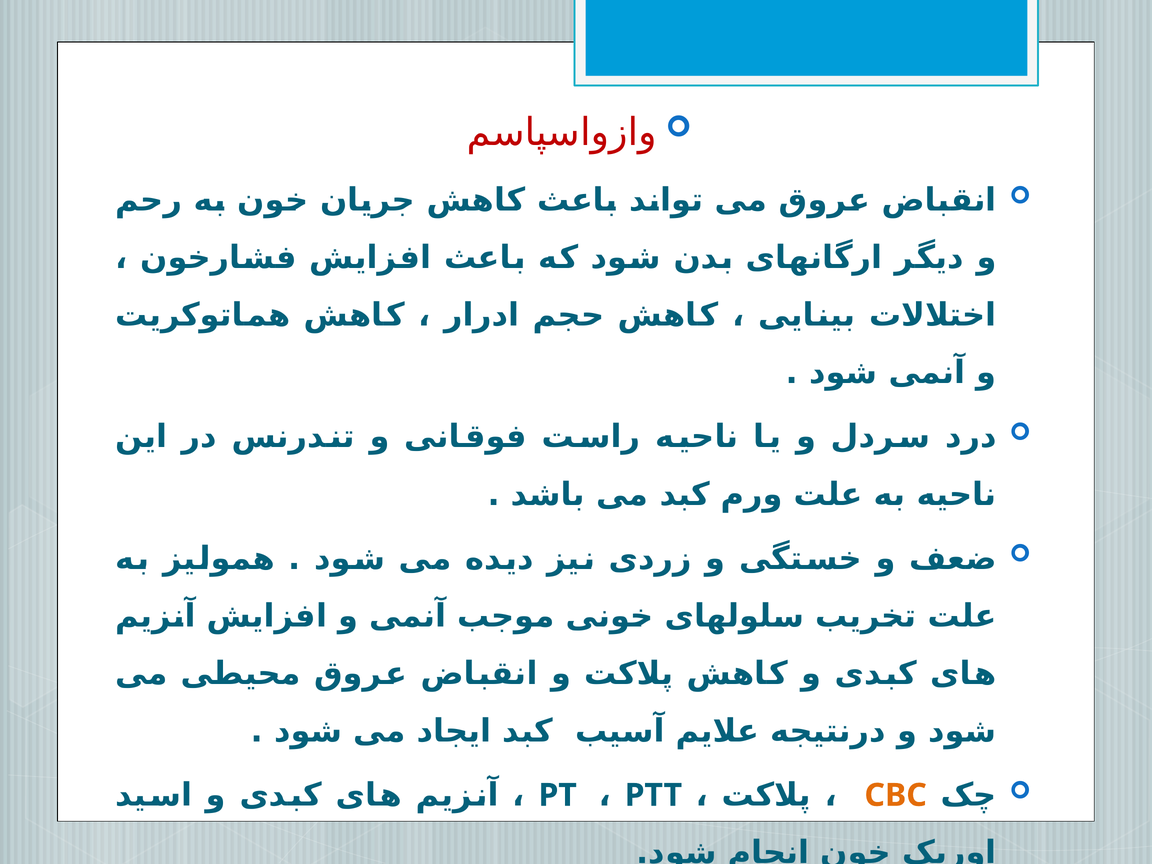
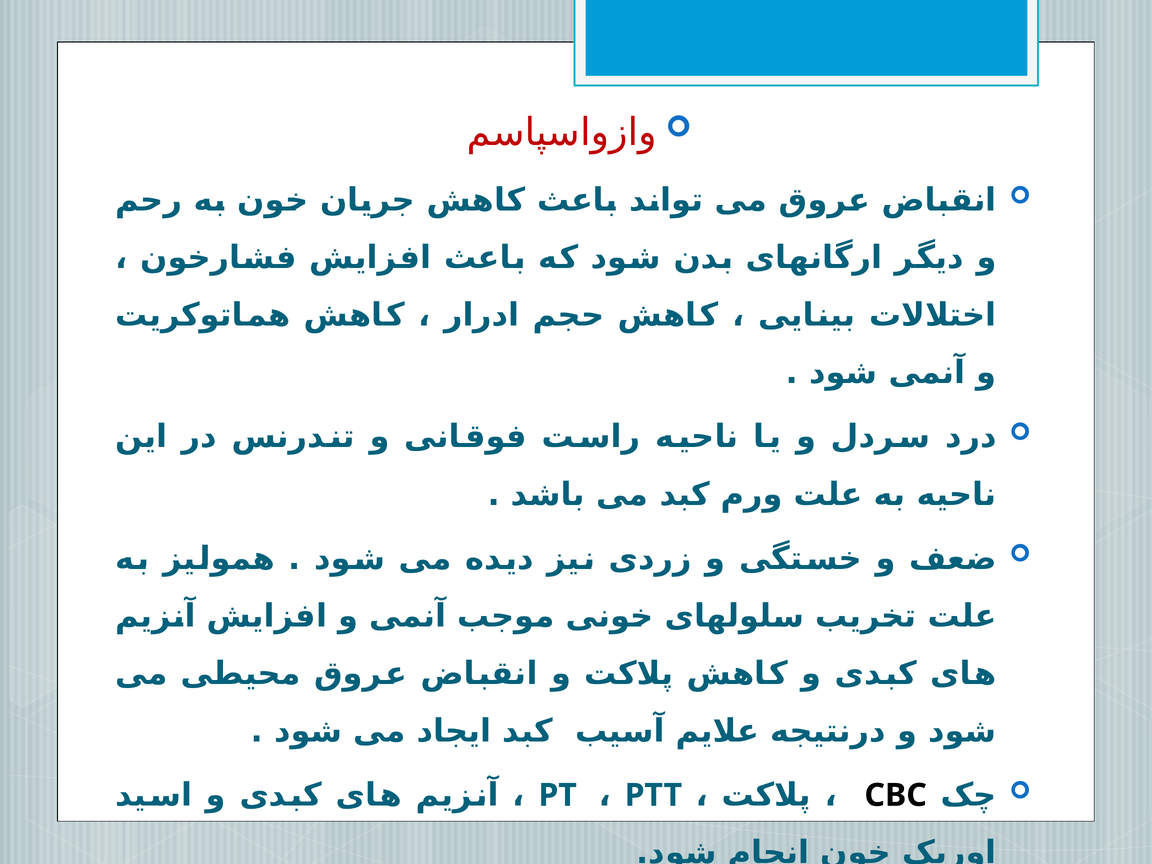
CBC colour: orange -> black (896, 795)
